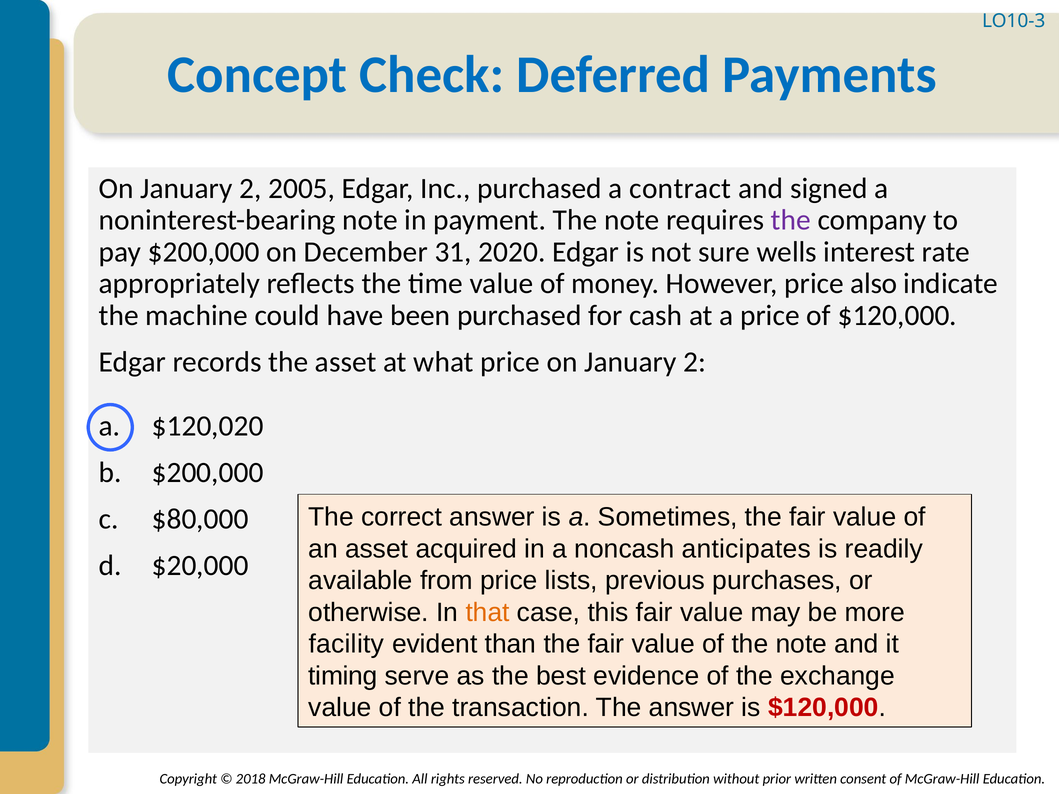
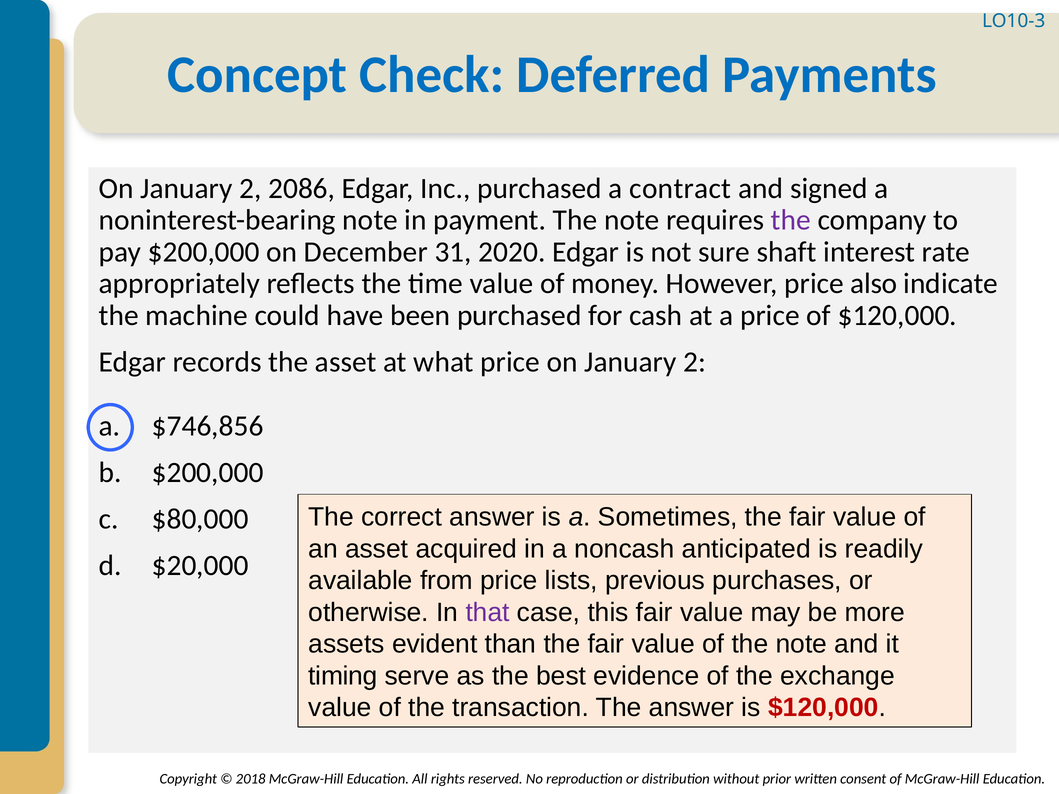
2005: 2005 -> 2086 (302, 188)
wells: wells -> shaft (787, 252)
$120,020: $120,020 -> $746,856 (208, 426)
anticipates: anticipates -> anticipated (746, 549)
that colour: orange -> purple (488, 613)
facility: facility -> assets (347, 644)
